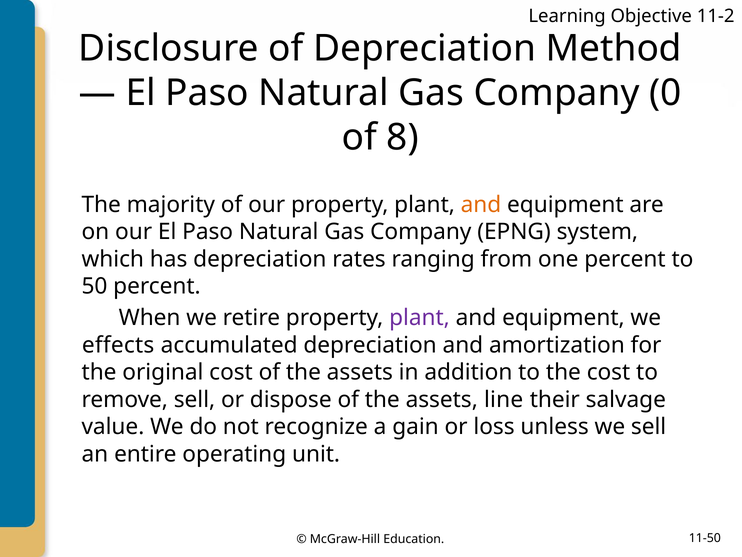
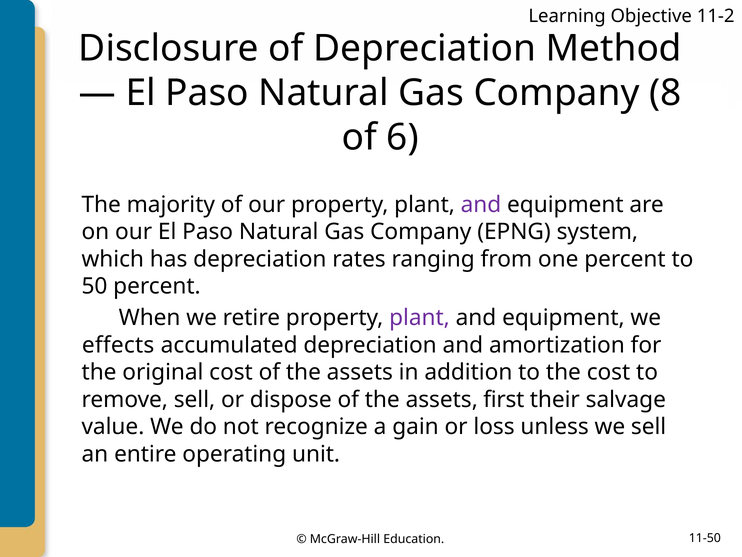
0: 0 -> 8 (665, 93)
8: 8 -> 6 (403, 138)
and colour: orange -> purple (481, 204)
line: line -> first (504, 399)
